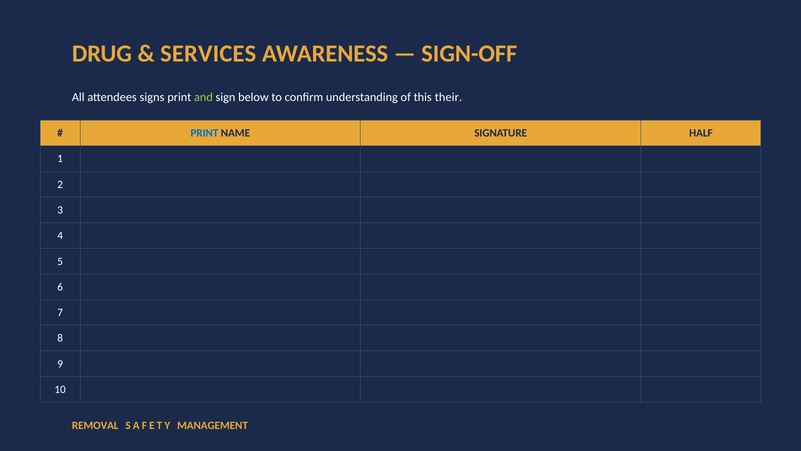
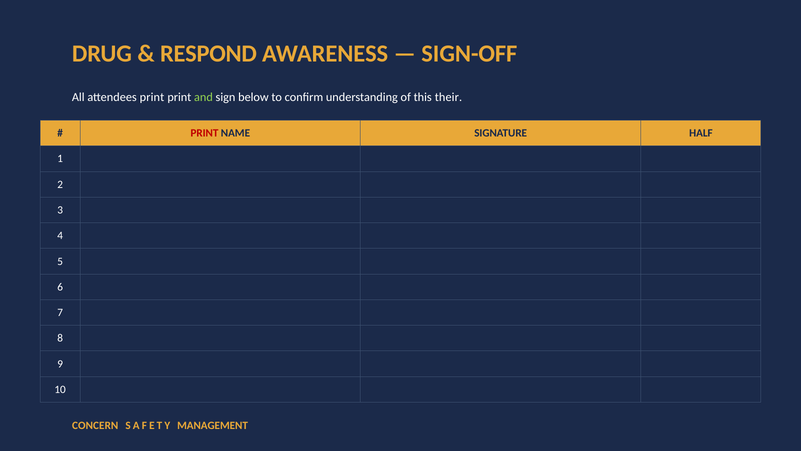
SERVICES: SERVICES -> RESPOND (208, 54)
attendees signs: signs -> print (152, 97)
PRINT colour: blue -> red (204, 133)
REMOVAL: REMOVAL -> CONCERN (95, 425)
